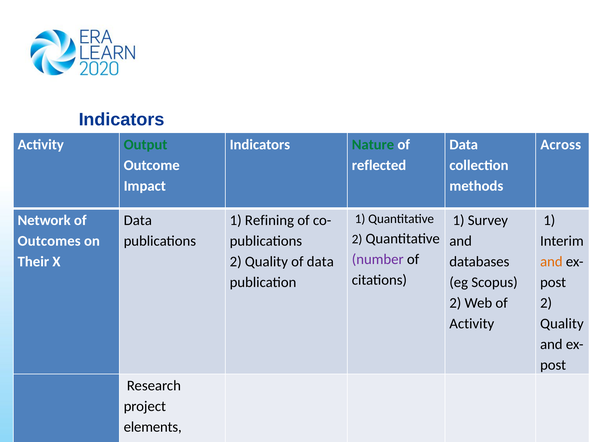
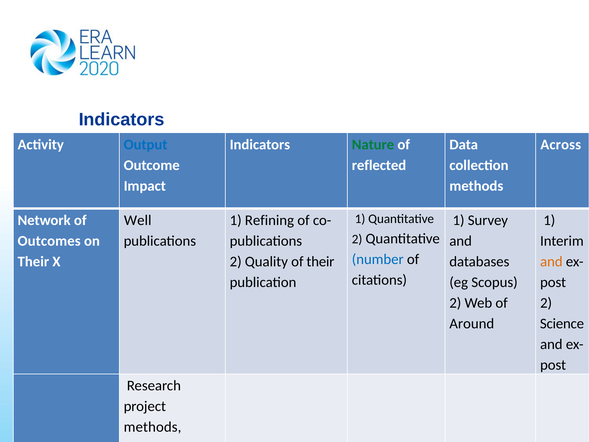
Output colour: green -> blue (146, 145)
Data: Data -> Well (138, 220)
number colour: purple -> blue (378, 259)
of data: data -> their (320, 262)
Activity: Activity -> Around (472, 323)
Quality: Quality -> Science (562, 323)
elements: elements -> methods (153, 427)
